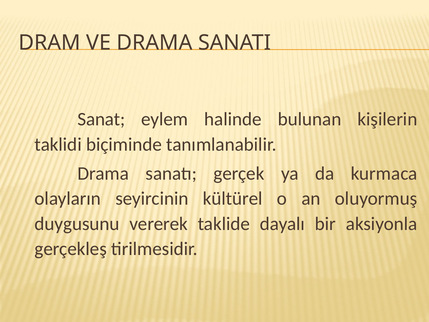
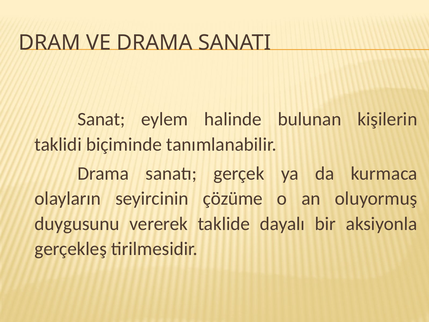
kültürel: kültürel -> çözüme (233, 198)
